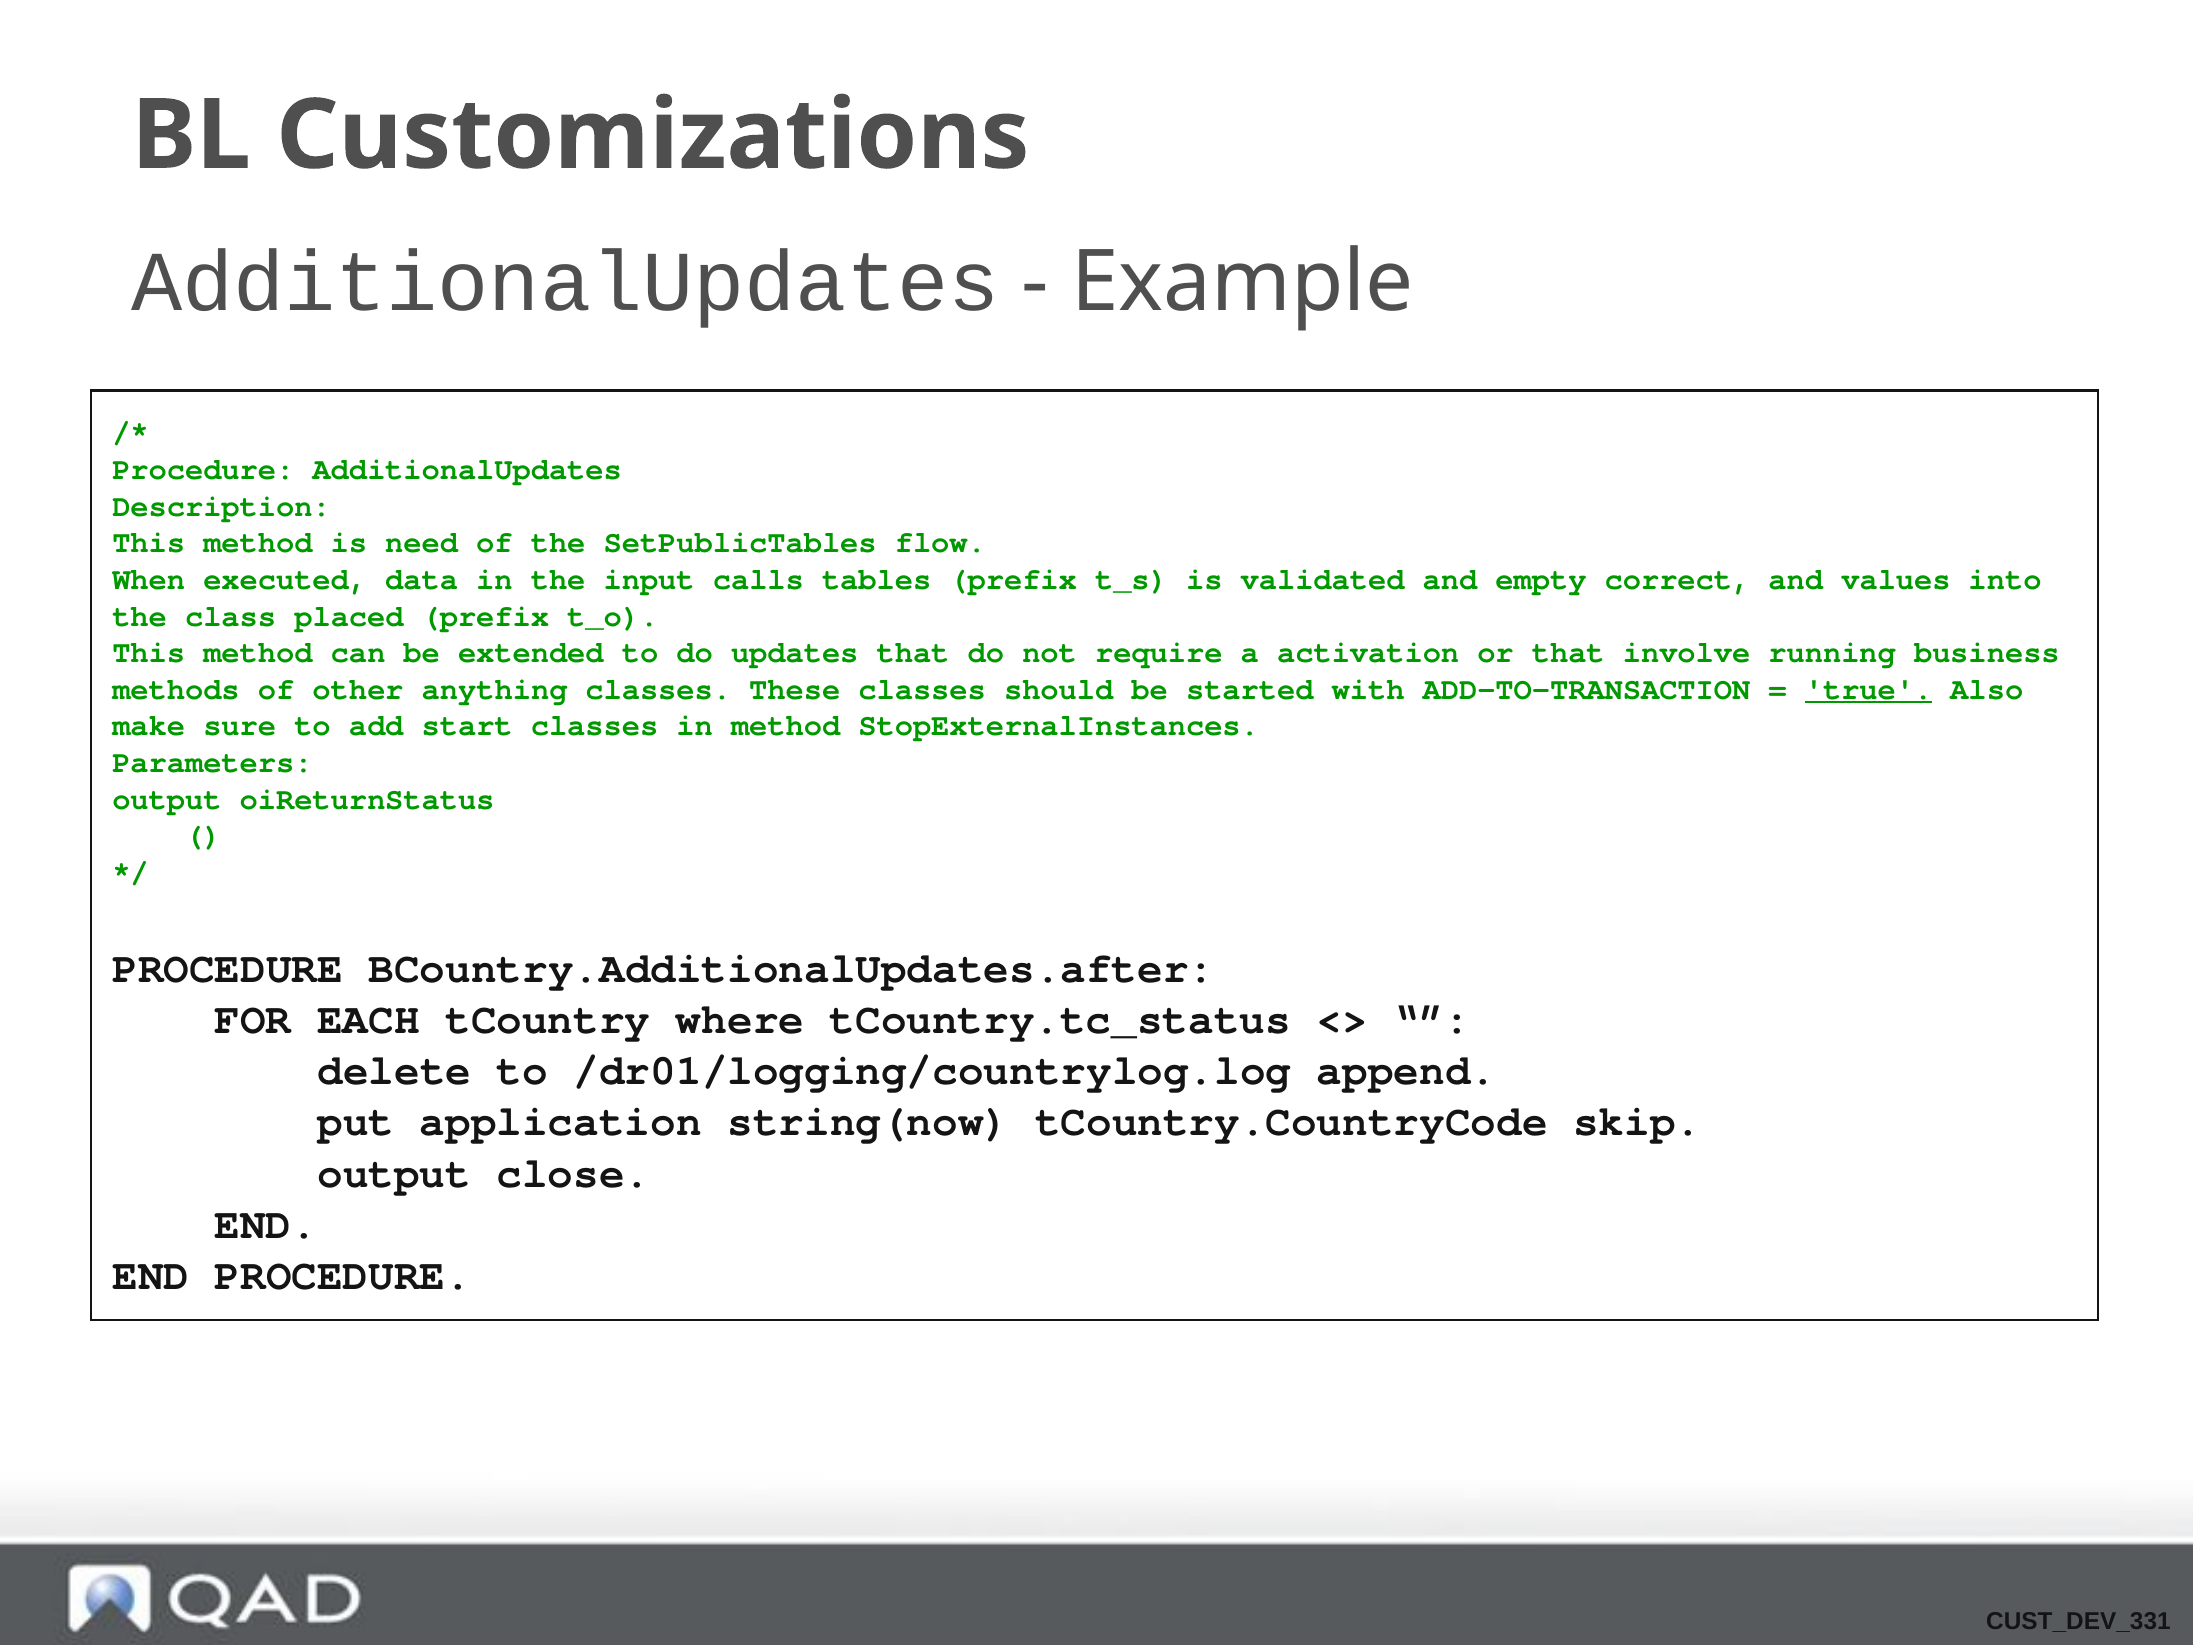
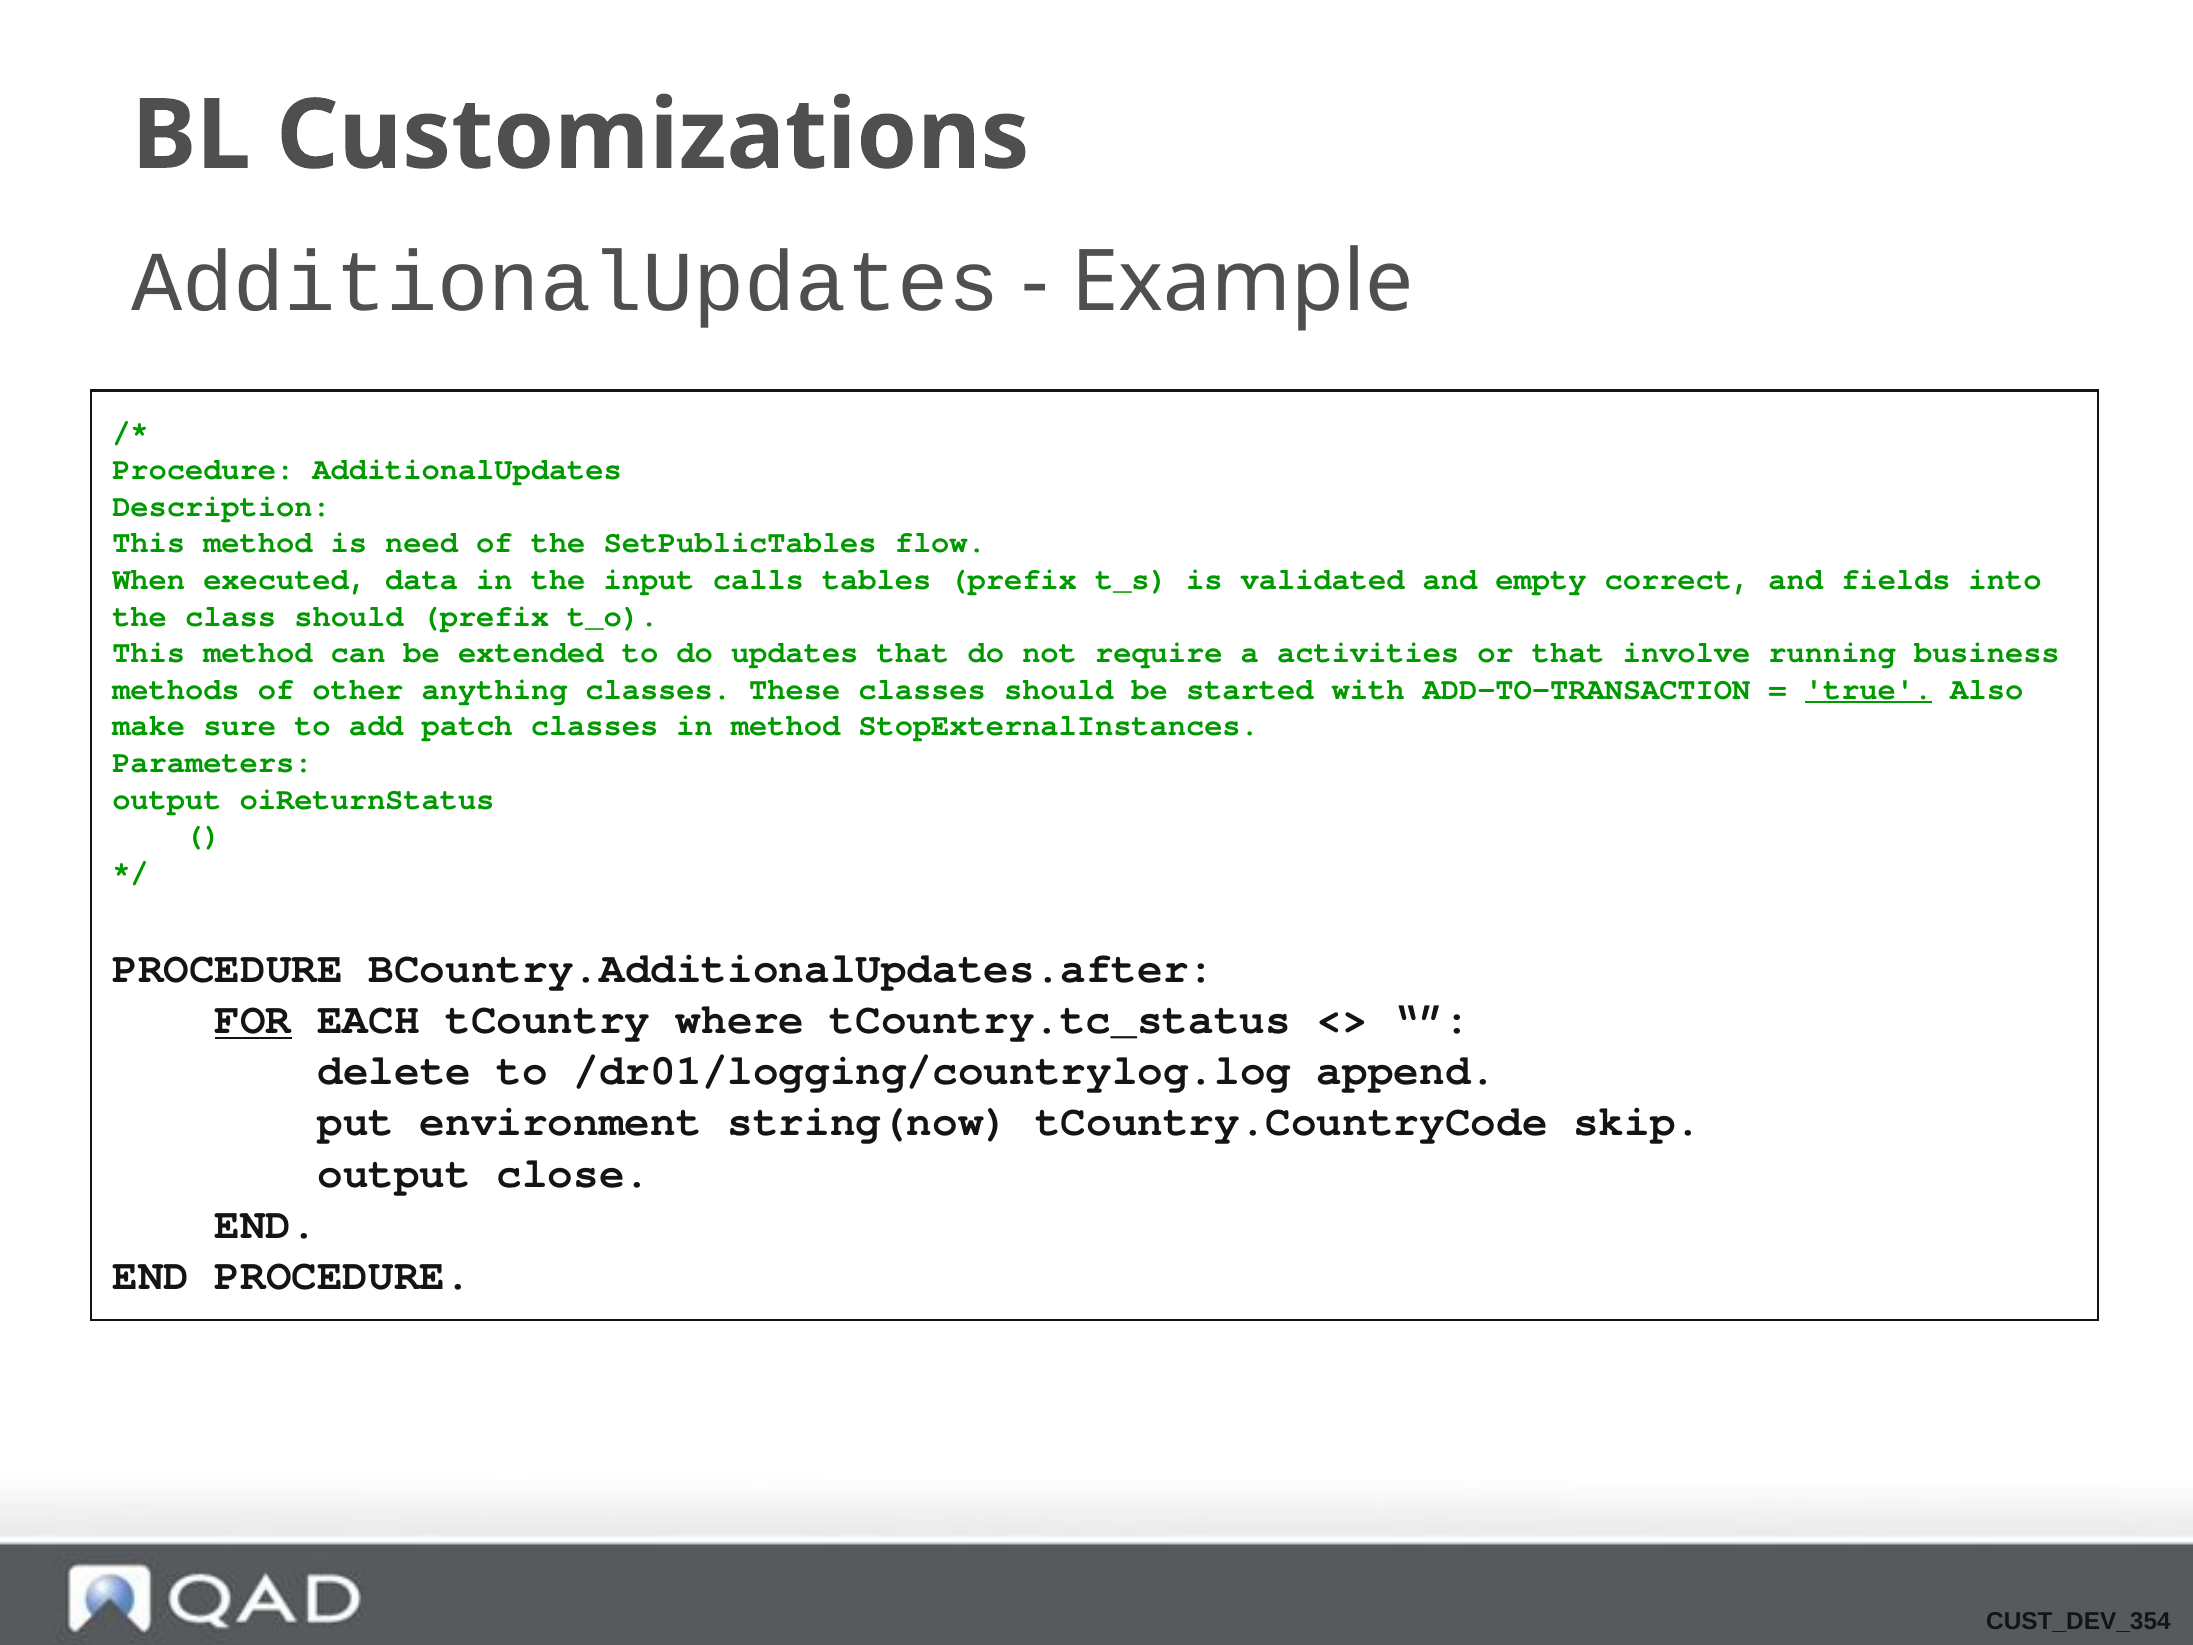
values: values -> fields (1896, 579)
class placed: placed -> should (349, 616)
activation: activation -> activities (1368, 653)
start: start -> patch (467, 726)
FOR underline: none -> present (253, 1019)
application: application -> environment (561, 1122)
CUST_DEV_331: CUST_DEV_331 -> CUST_DEV_354 (2078, 1621)
